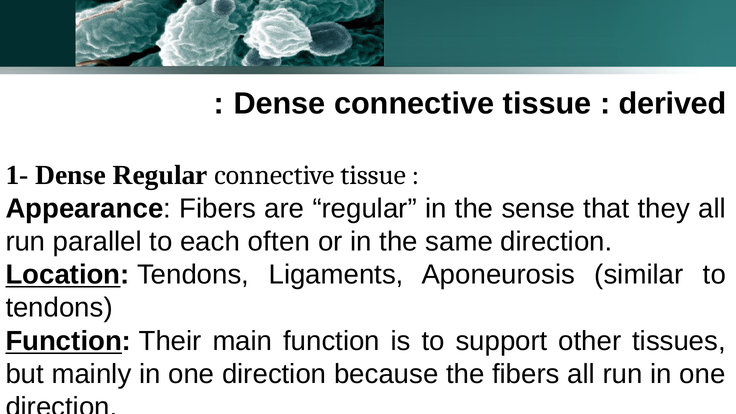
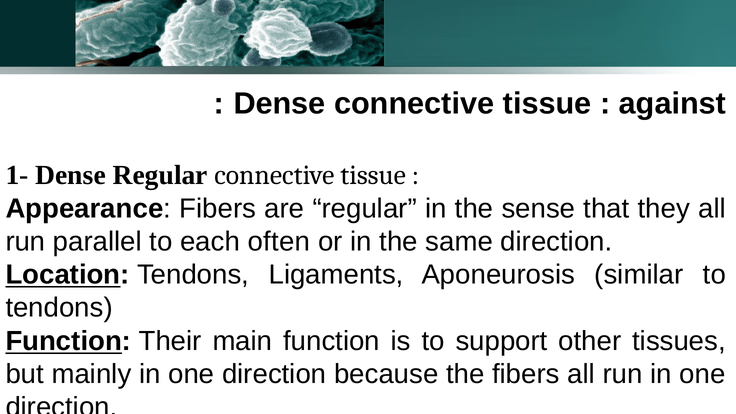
derived: derived -> against (673, 104)
